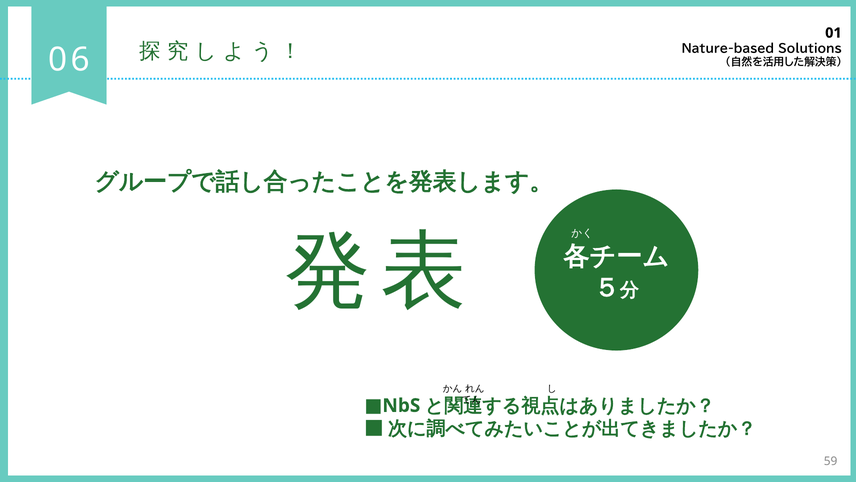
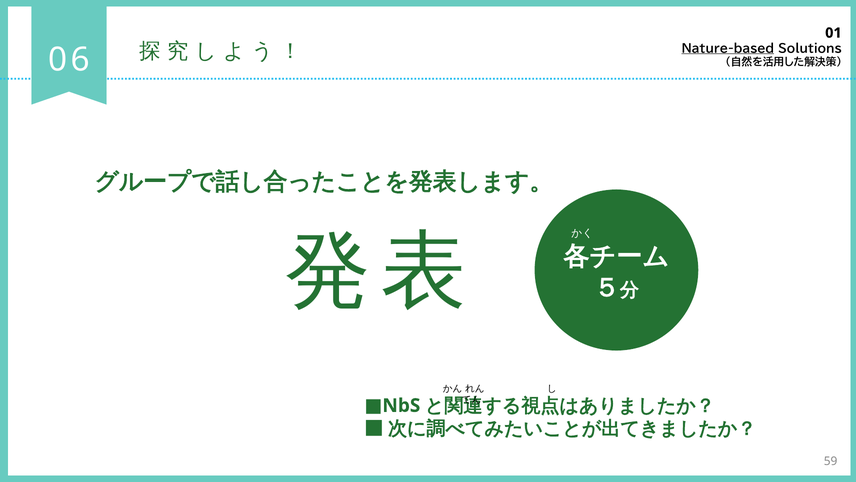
Nature-based underline: none -> present (728, 49)
